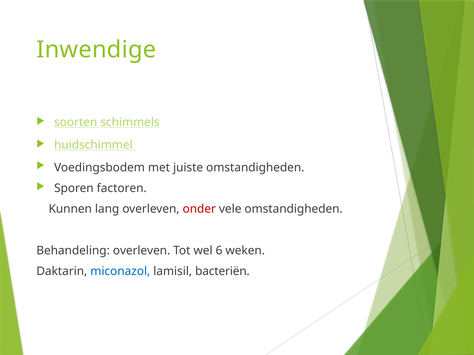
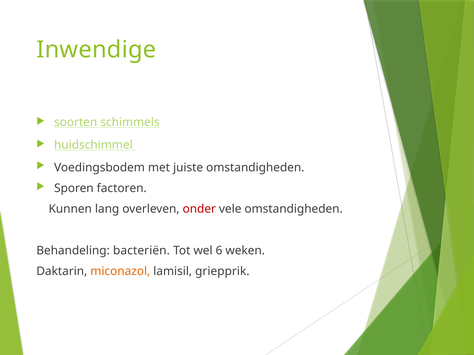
Behandeling overleven: overleven -> bacteriën (141, 251)
miconazol colour: blue -> orange (120, 272)
bacteriën: bacteriën -> griepprik (222, 272)
